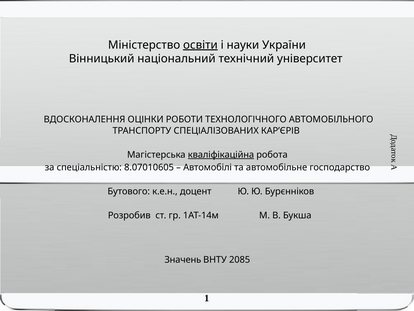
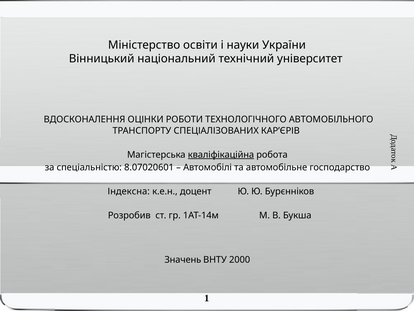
освіти underline: present -> none (200, 45)
8.07010605: 8.07010605 -> 8.07020601 (149, 167)
Бутового: Бутового -> Індексна (129, 191)
2085: 2085 -> 2000 (240, 259)
